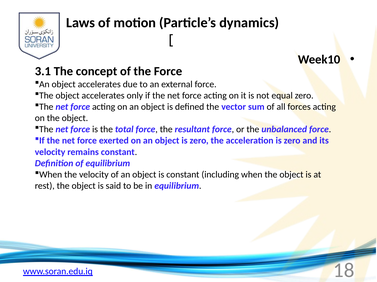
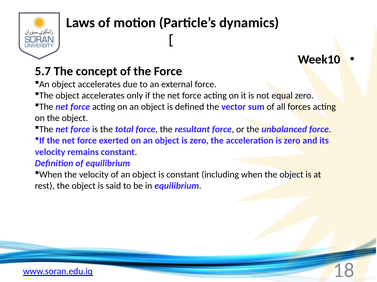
3.1: 3.1 -> 5.7 (43, 71)
